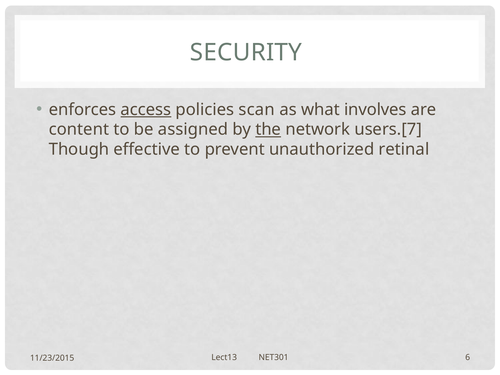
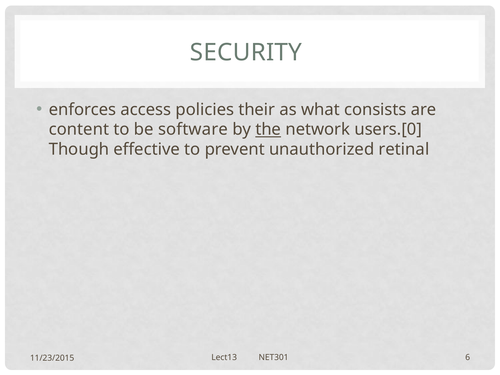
access underline: present -> none (146, 109)
scan: scan -> their (257, 109)
involves: involves -> consists (375, 109)
assigned: assigned -> software (193, 129)
users.[7: users.[7 -> users.[0 (388, 129)
